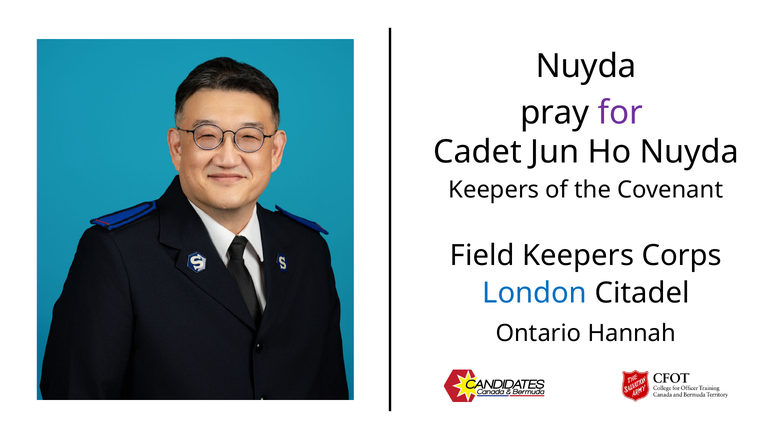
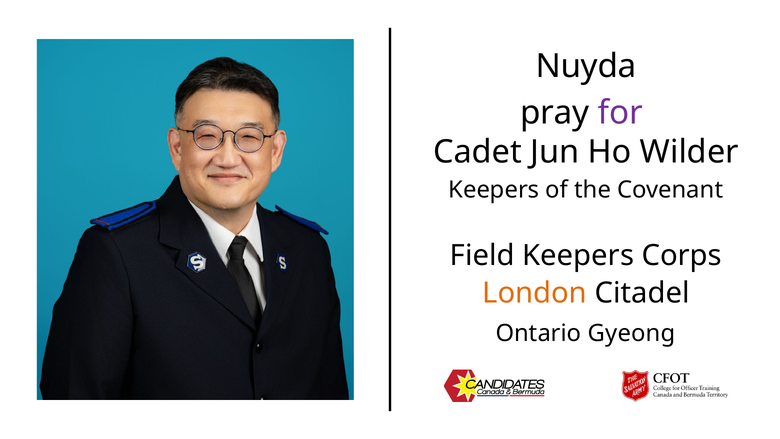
Ho Nuyda: Nuyda -> Wilder (689, 152)
London colour: blue -> orange (535, 293)
Hannah: Hannah -> Gyeong (632, 333)
